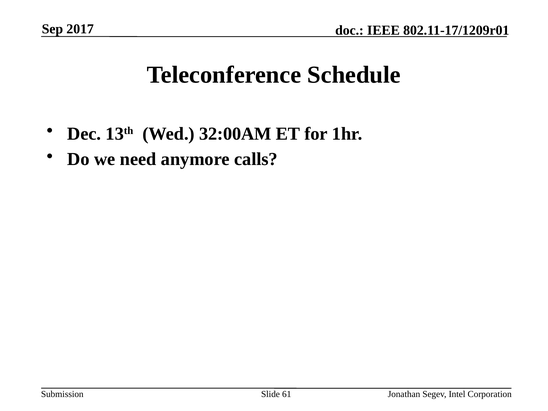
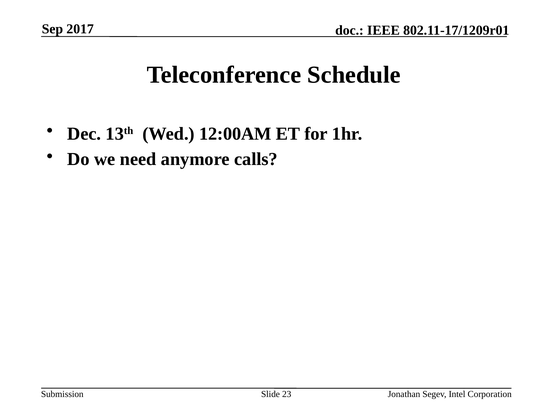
32:00AM: 32:00AM -> 12:00AM (235, 134)
61: 61 -> 23 (287, 394)
